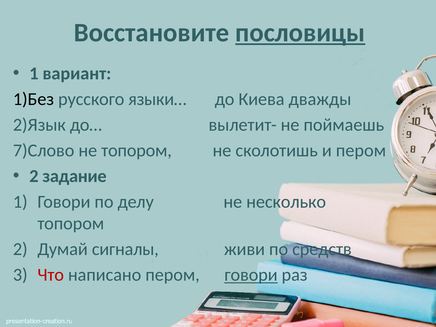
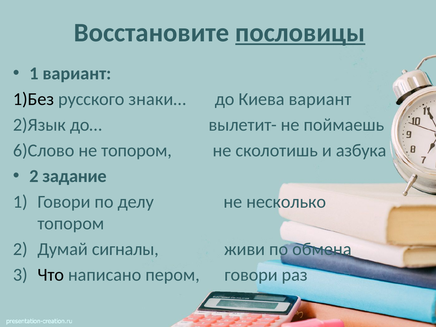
языки…: языки… -> знаки… (157, 99)
Киева дважды: дважды -> вариант (320, 99)
7)Слово: 7)Слово -> 6)Слово (44, 150)
и пером: пером -> азбука (361, 150)
средств: средств -> обмена (322, 249)
Что colour: red -> black (51, 275)
говори underline: present -> none (251, 275)
